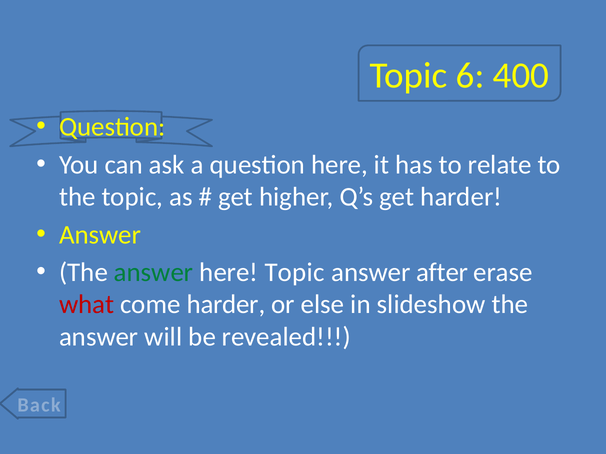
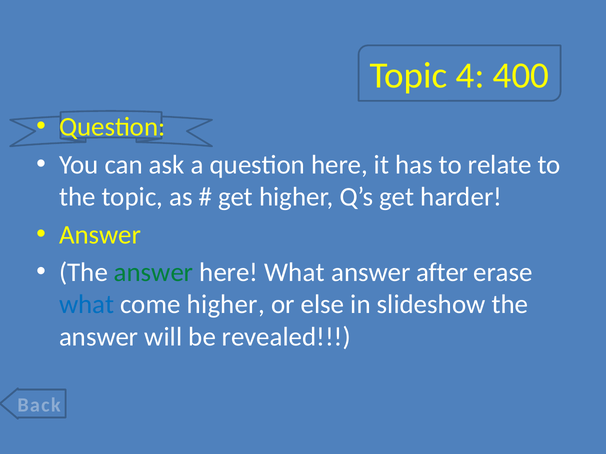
6: 6 -> 4 (470, 76)
here Topic: Topic -> What (295, 273)
what colour: red -> blue (87, 305)
come harder: harder -> higher (226, 305)
